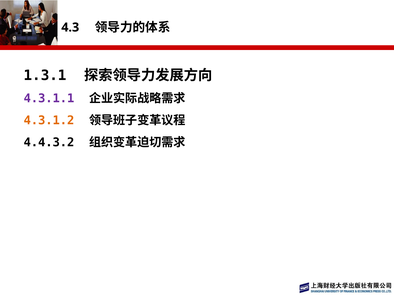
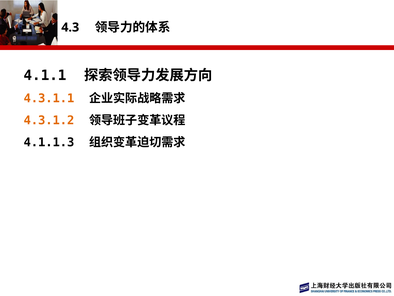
1.3.1: 1.3.1 -> 4.1.1 (45, 75)
4.3.1.1 colour: purple -> orange (49, 98)
4.4.3.2: 4.4.3.2 -> 4.1.1.3 (49, 142)
